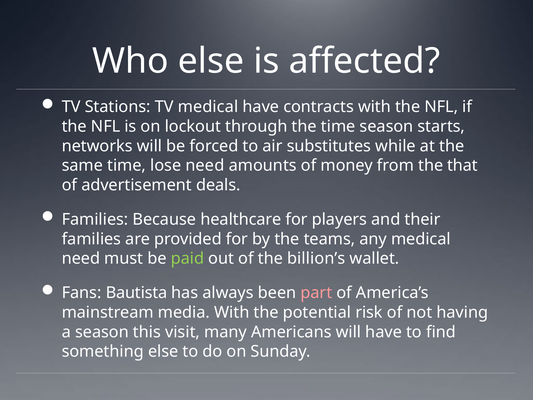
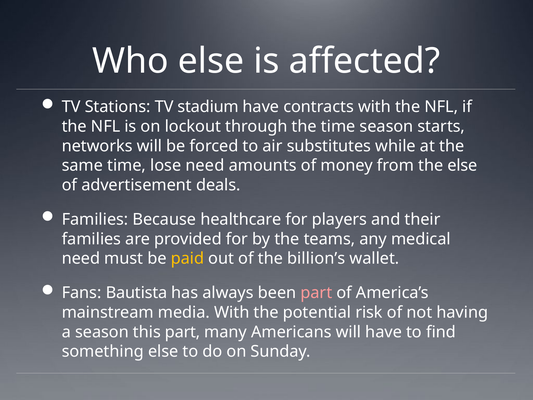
TV medical: medical -> stadium (208, 107)
the that: that -> else (462, 165)
paid colour: light green -> yellow (187, 258)
this visit: visit -> part (183, 332)
